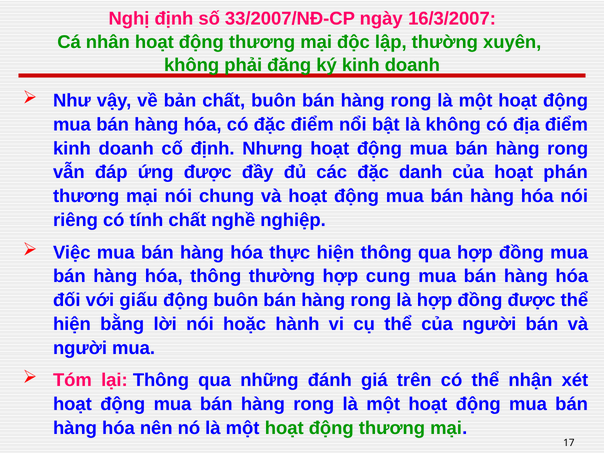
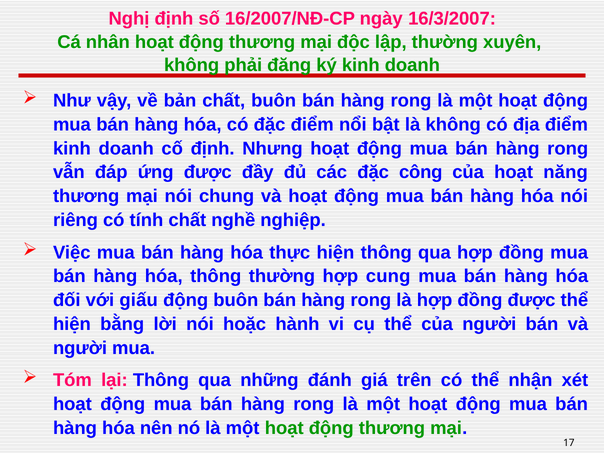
33/2007/NĐ-CP: 33/2007/NĐ-CP -> 16/2007/NĐ-CP (290, 19)
danh: danh -> công (421, 172)
phán: phán -> năng (566, 172)
